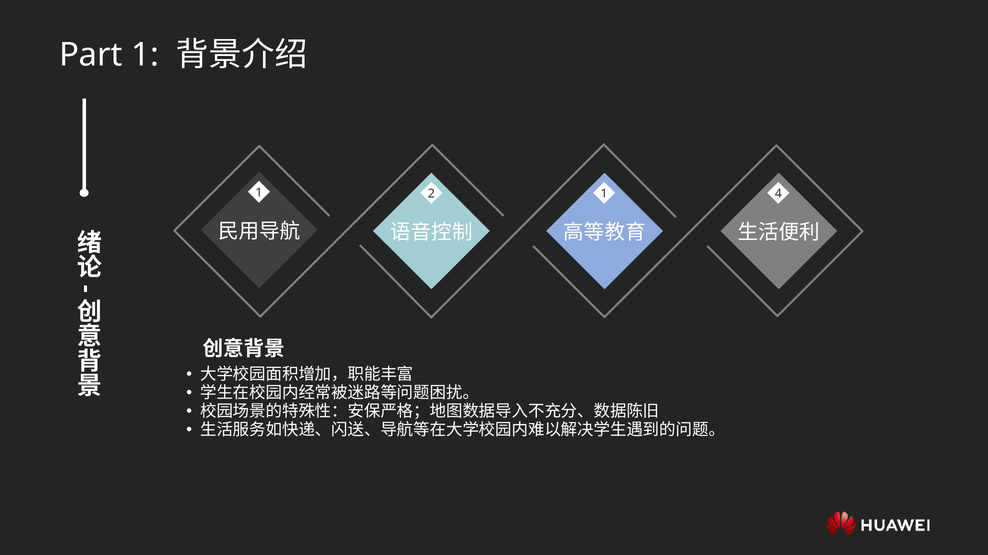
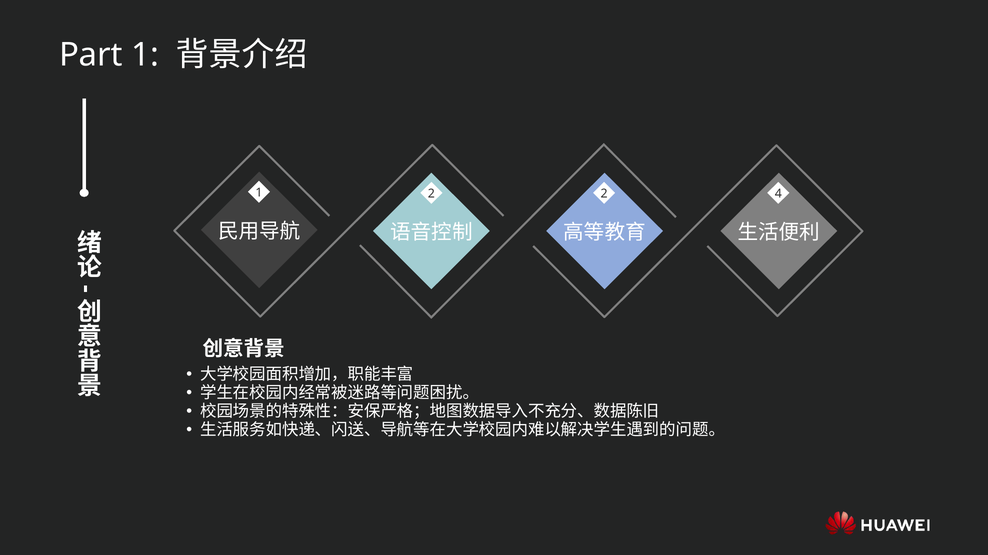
2 1: 1 -> 2 (604, 194)
